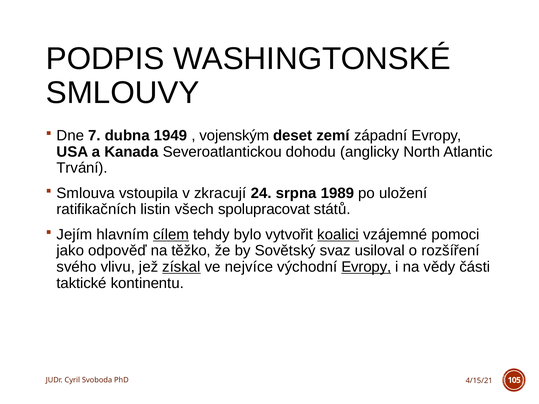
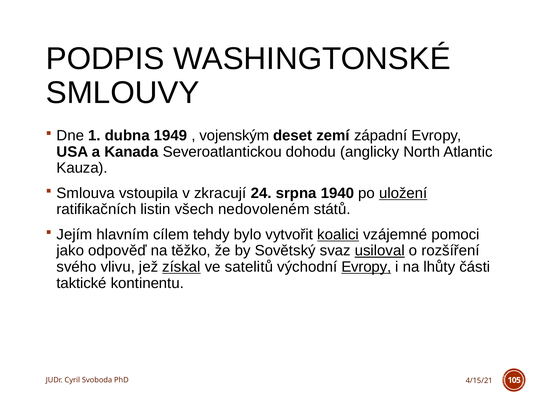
7: 7 -> 1 (94, 136)
Trvání: Trvání -> Kauza (82, 168)
1989: 1989 -> 1940 (337, 193)
uložení underline: none -> present (403, 193)
spolupracovat: spolupracovat -> nedovoleném (264, 210)
cílem underline: present -> none (171, 235)
usiloval underline: none -> present (380, 251)
nejvíce: nejvíce -> satelitů (249, 267)
vědy: vědy -> lhůty (439, 267)
